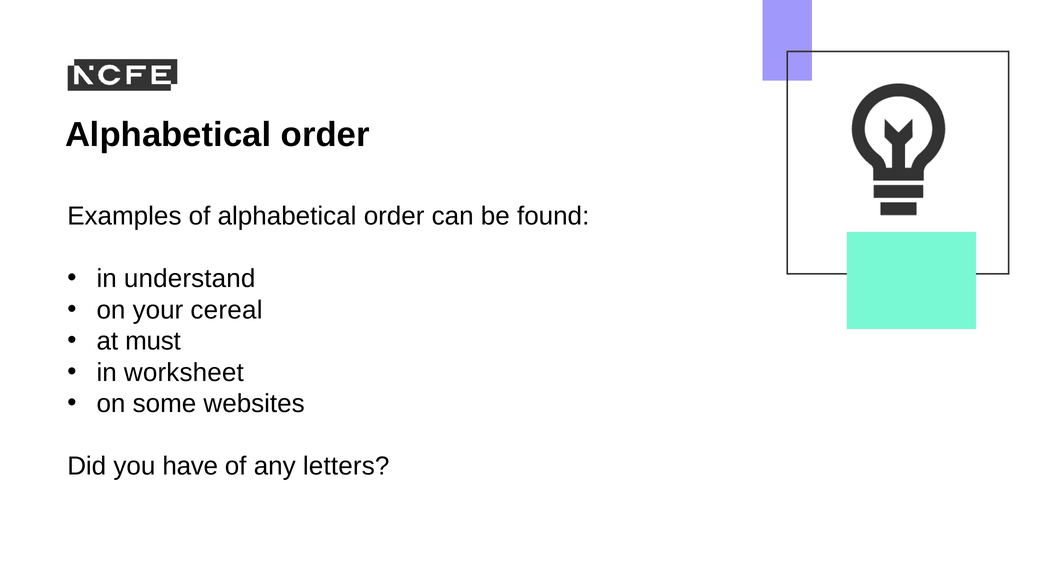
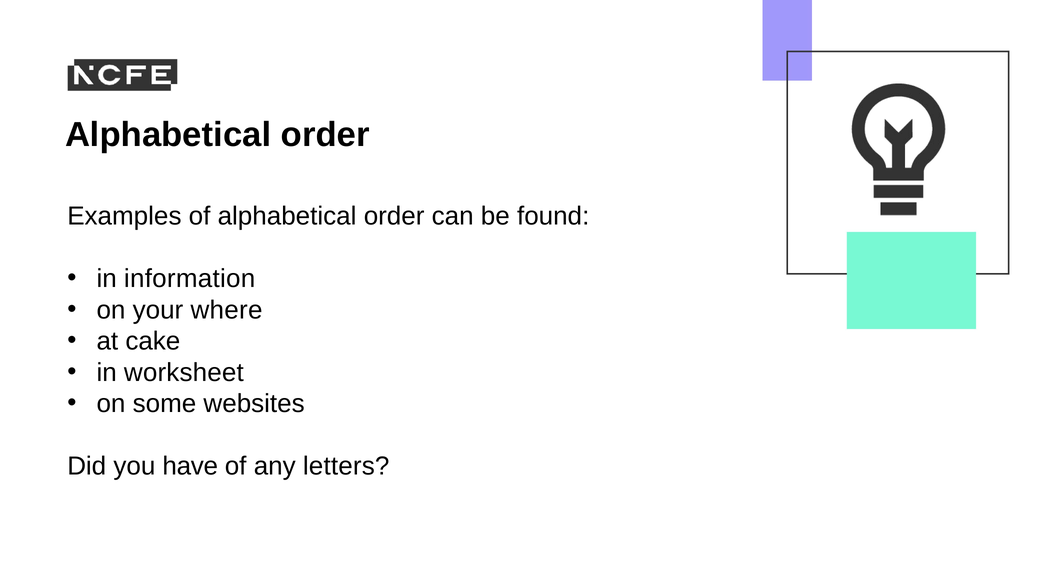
understand: understand -> information (190, 279)
cereal: cereal -> where (227, 310)
must: must -> cake (153, 341)
